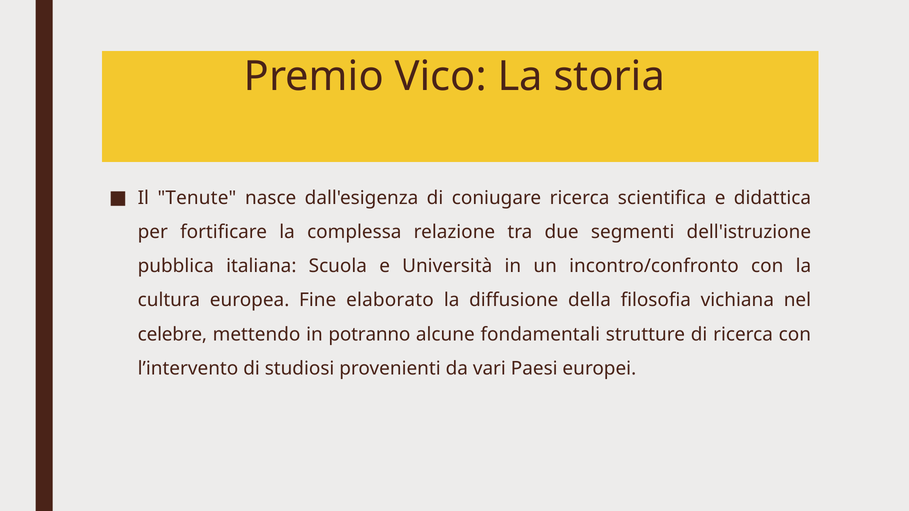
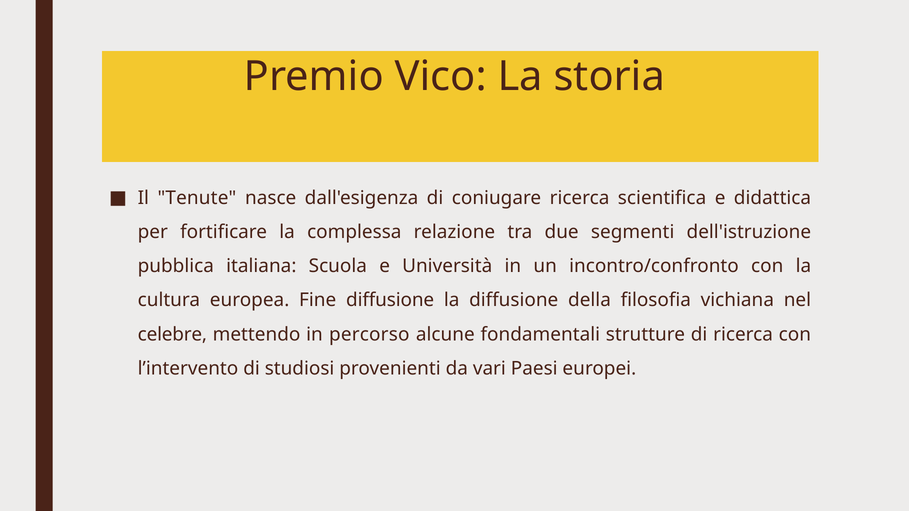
Fine elaborato: elaborato -> diffusione (390, 300)
potranno: potranno -> percorso (369, 335)
